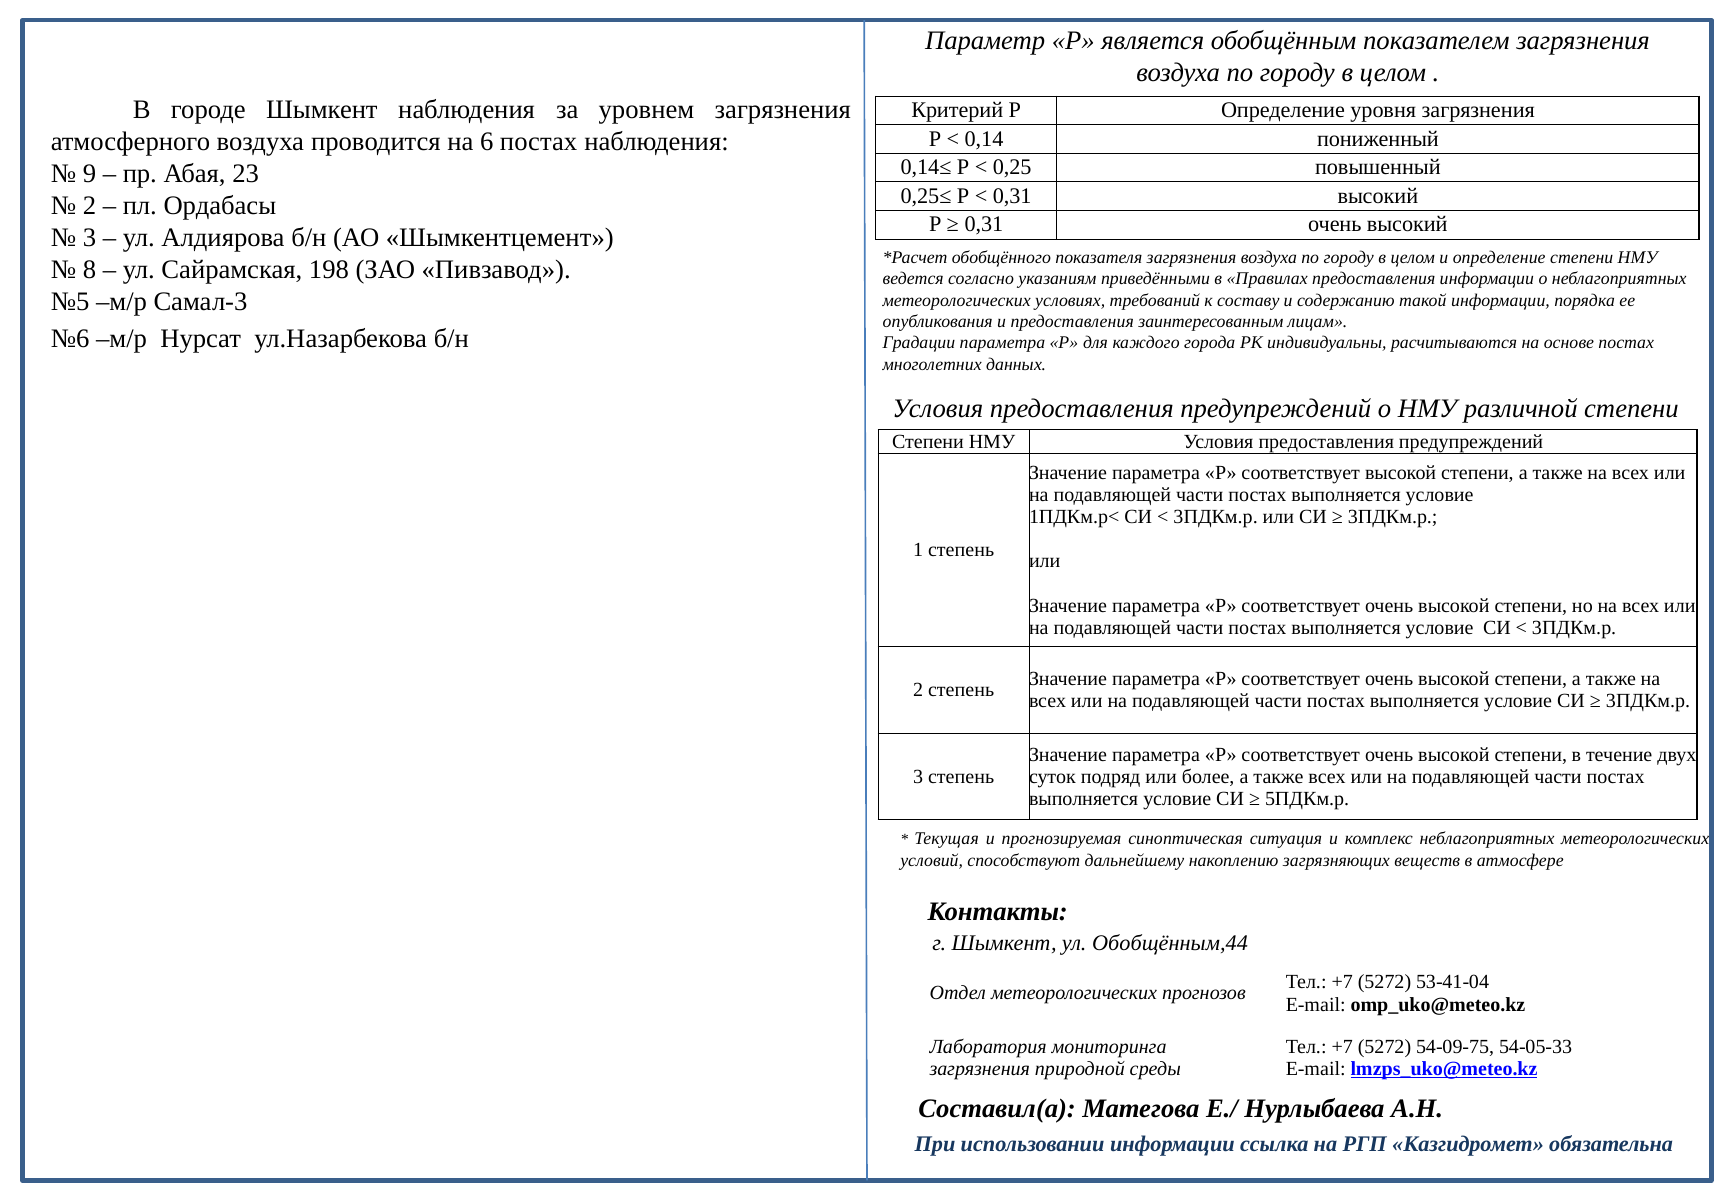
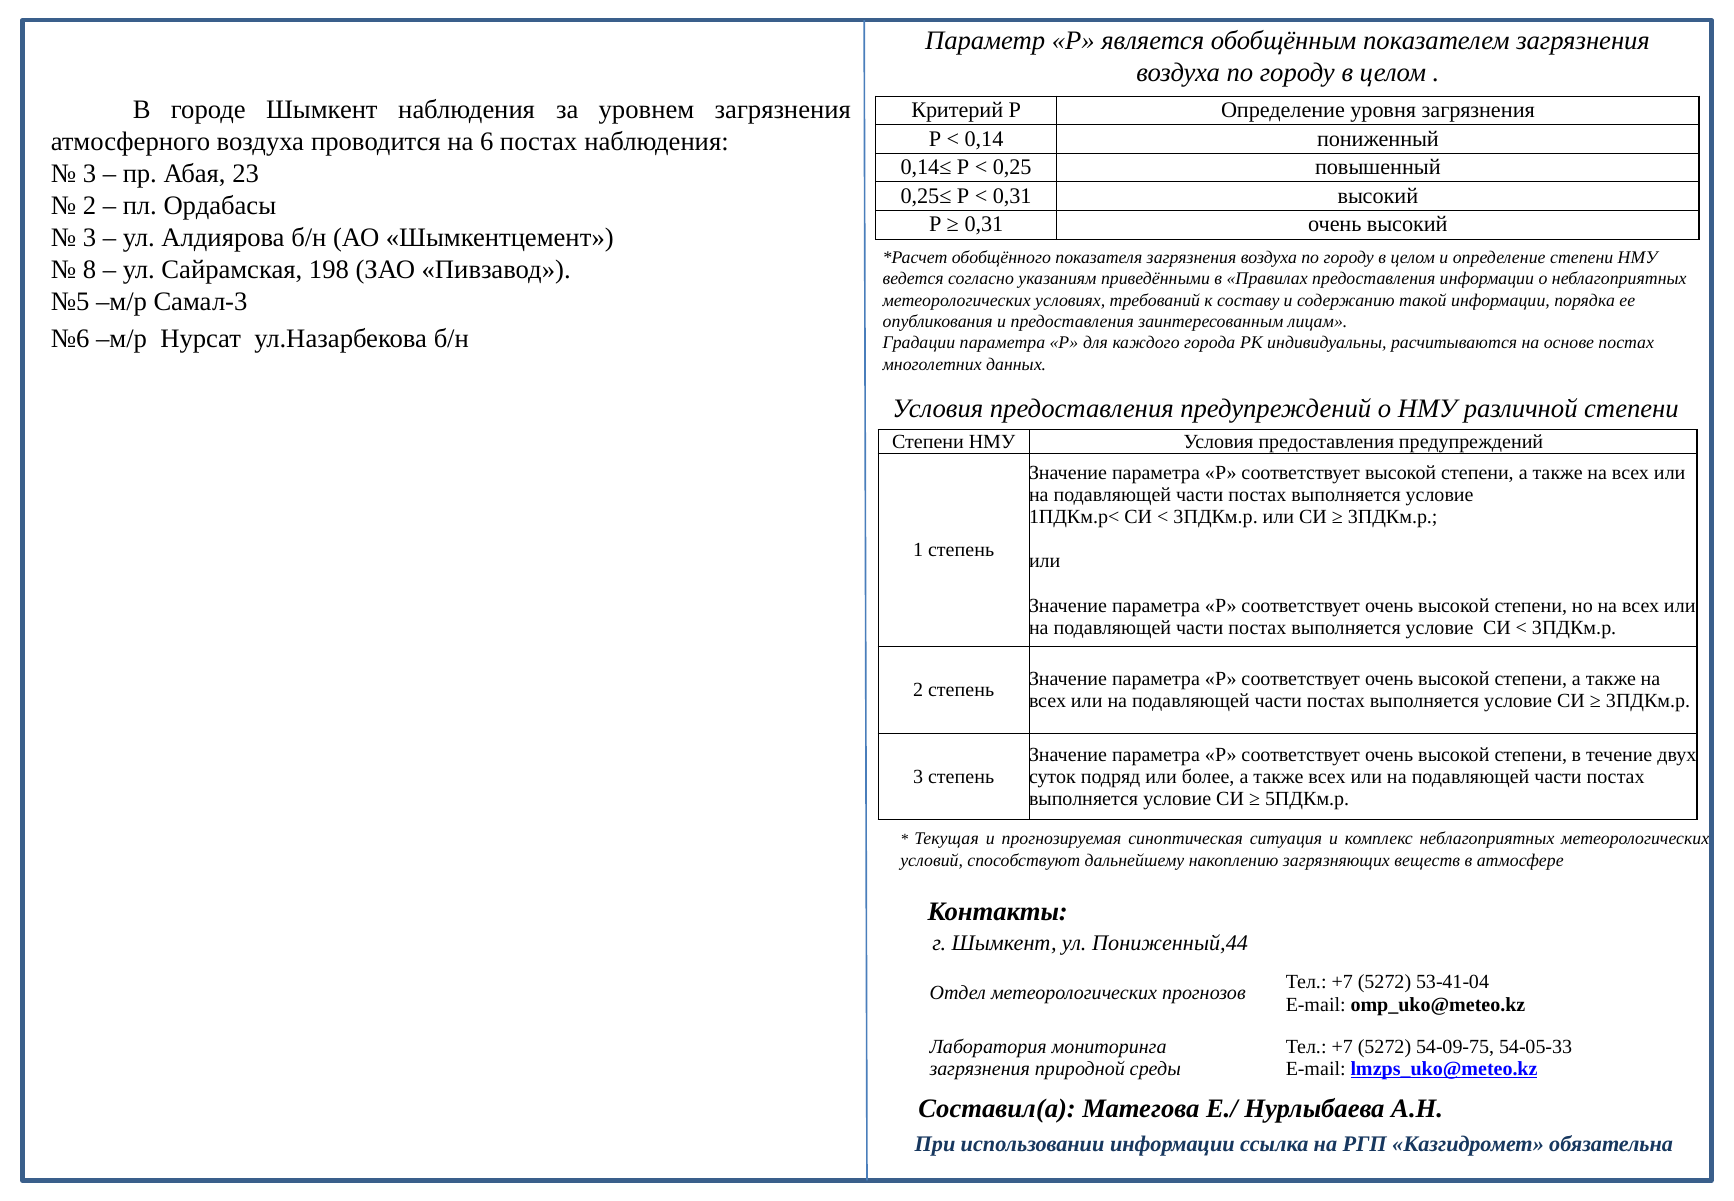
9: 9 -> 3 (90, 173)
Обобщённым,44: Обобщённым,44 -> Пониженный,44 (1170, 942)
